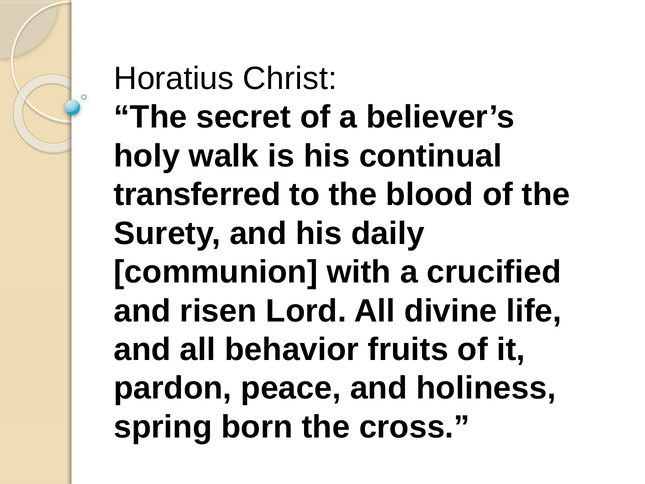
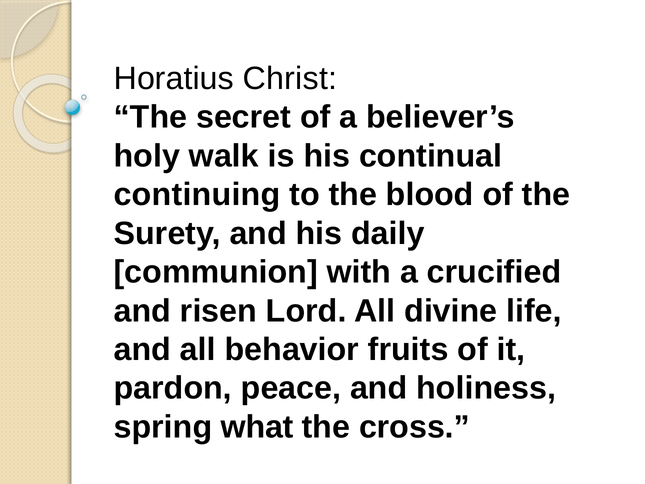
transferred: transferred -> continuing (197, 195)
born: born -> what (257, 427)
